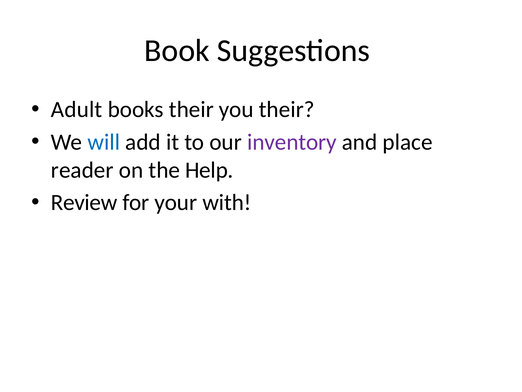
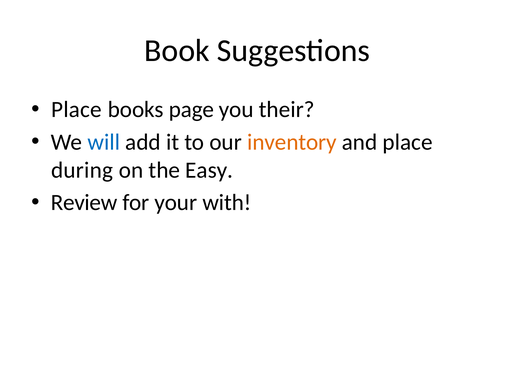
Adult: Adult -> Place (77, 110)
books their: their -> page (191, 110)
inventory colour: purple -> orange (292, 142)
reader: reader -> during (82, 170)
Help: Help -> Easy (209, 170)
